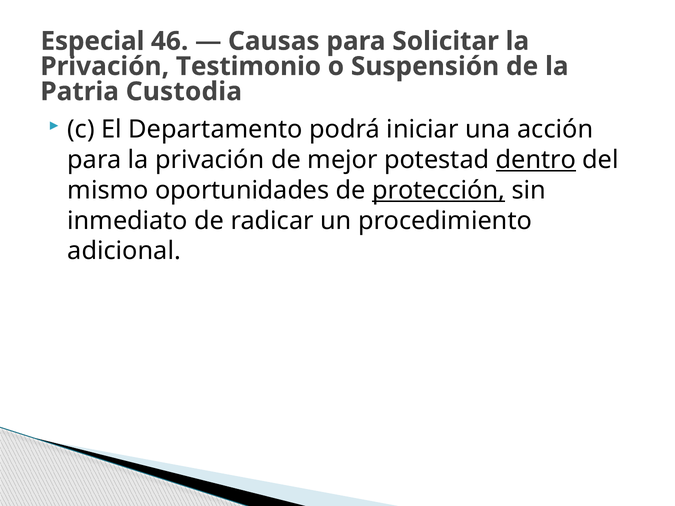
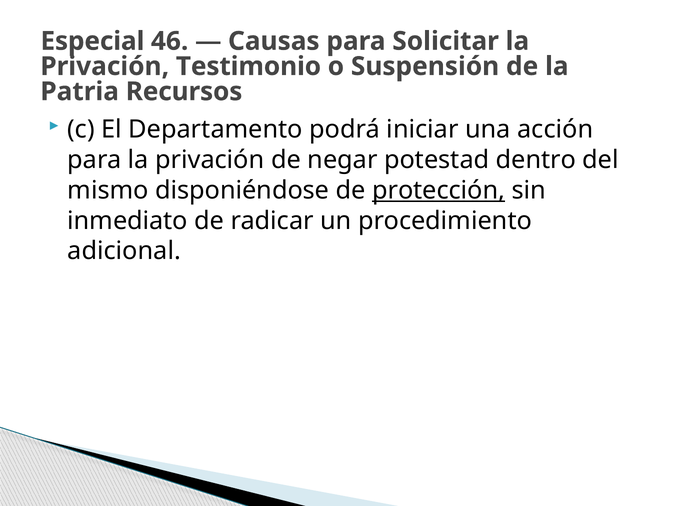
Custodia: Custodia -> Recursos (184, 92)
mejor: mejor -> negar (342, 160)
dentro underline: present -> none (536, 160)
oportunidades: oportunidades -> disponiéndose (242, 190)
